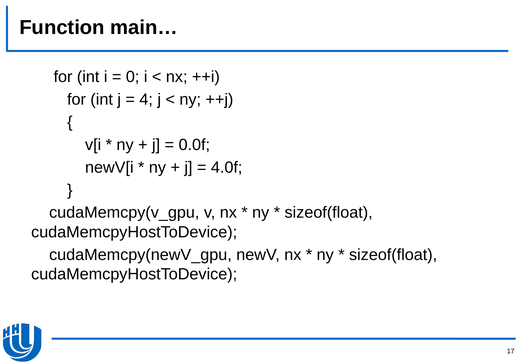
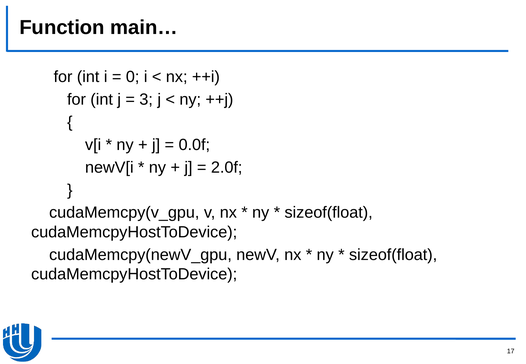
4: 4 -> 3 (146, 100)
4.0f: 4.0f -> 2.0f (227, 168)
